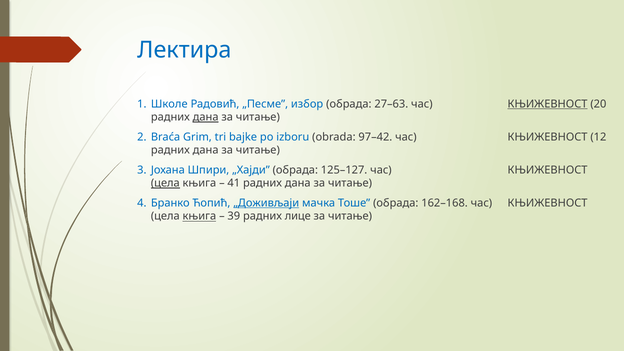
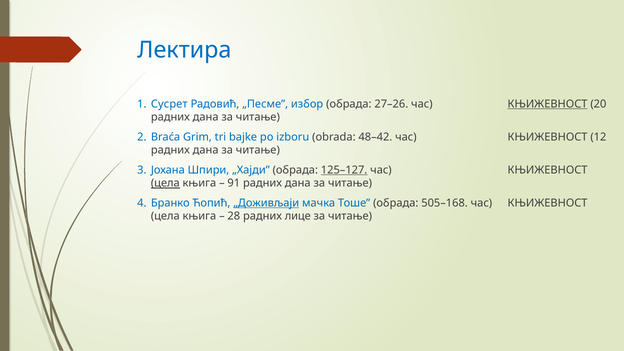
Школе: Школе -> Сусрет (169, 104)
27–63: 27–63 -> 27–26 (391, 104)
дана underline: present -> none (206, 117)
97–42: 97–42 -> 48–42 (375, 137)
125–127 underline: none -> present (344, 170)
41: 41 -> 91 (234, 183)
162–168: 162–168 -> 505–168 (445, 203)
књига underline: present -> none (199, 216)
39: 39 -> 28 (234, 216)
